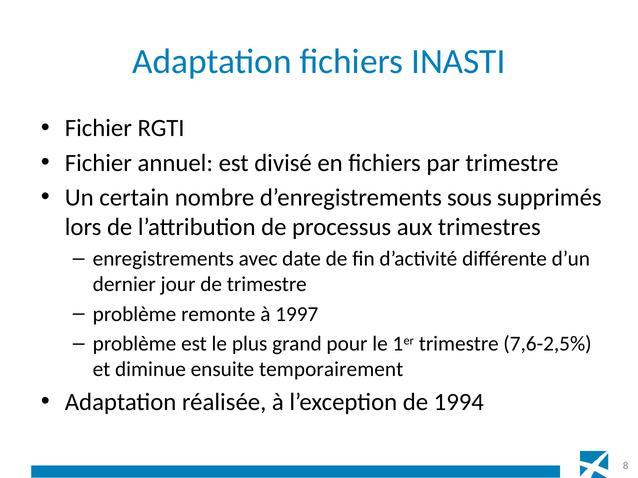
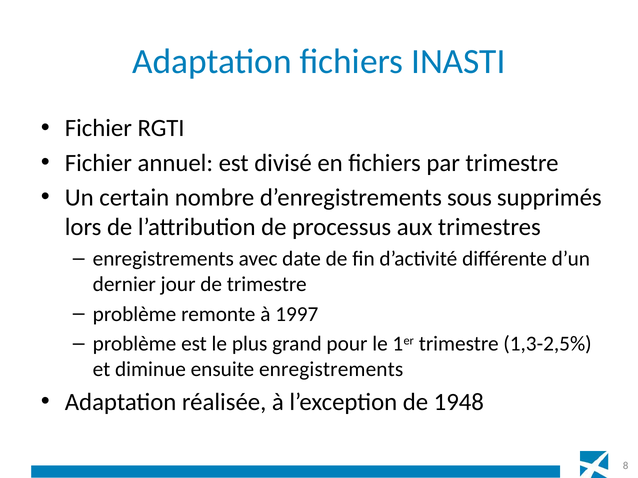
7,6-2,5%: 7,6-2,5% -> 1,3-2,5% (547, 344)
ensuite temporairement: temporairement -> enregistrements (331, 370)
1994: 1994 -> 1948 (459, 402)
